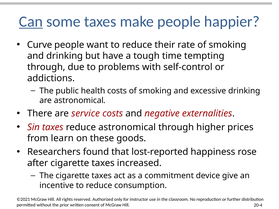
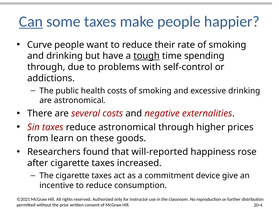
tough underline: none -> present (147, 56)
tempting: tempting -> spending (204, 56)
service: service -> several (86, 114)
lost-reported: lost-reported -> will-reported (160, 152)
